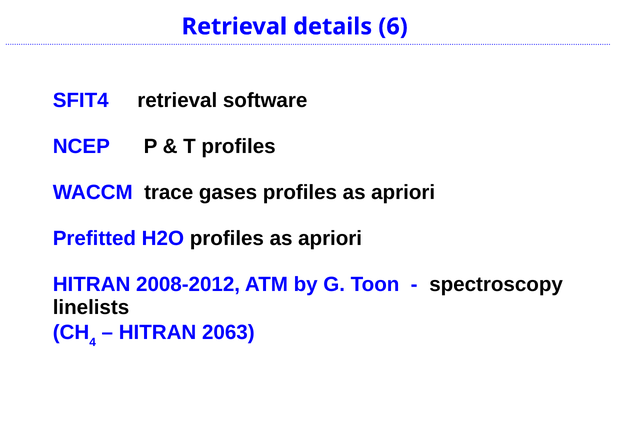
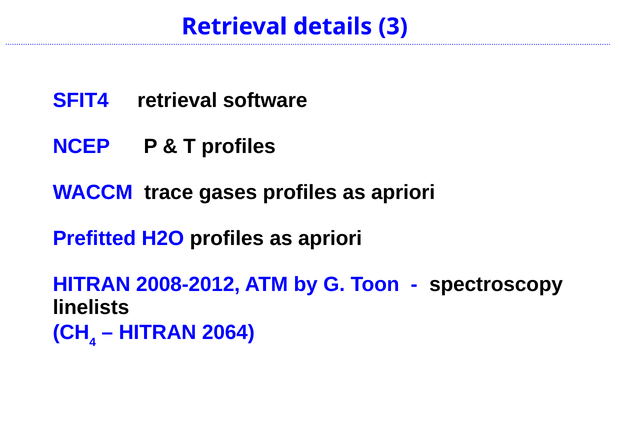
6: 6 -> 3 (393, 27)
2063: 2063 -> 2064 (228, 332)
